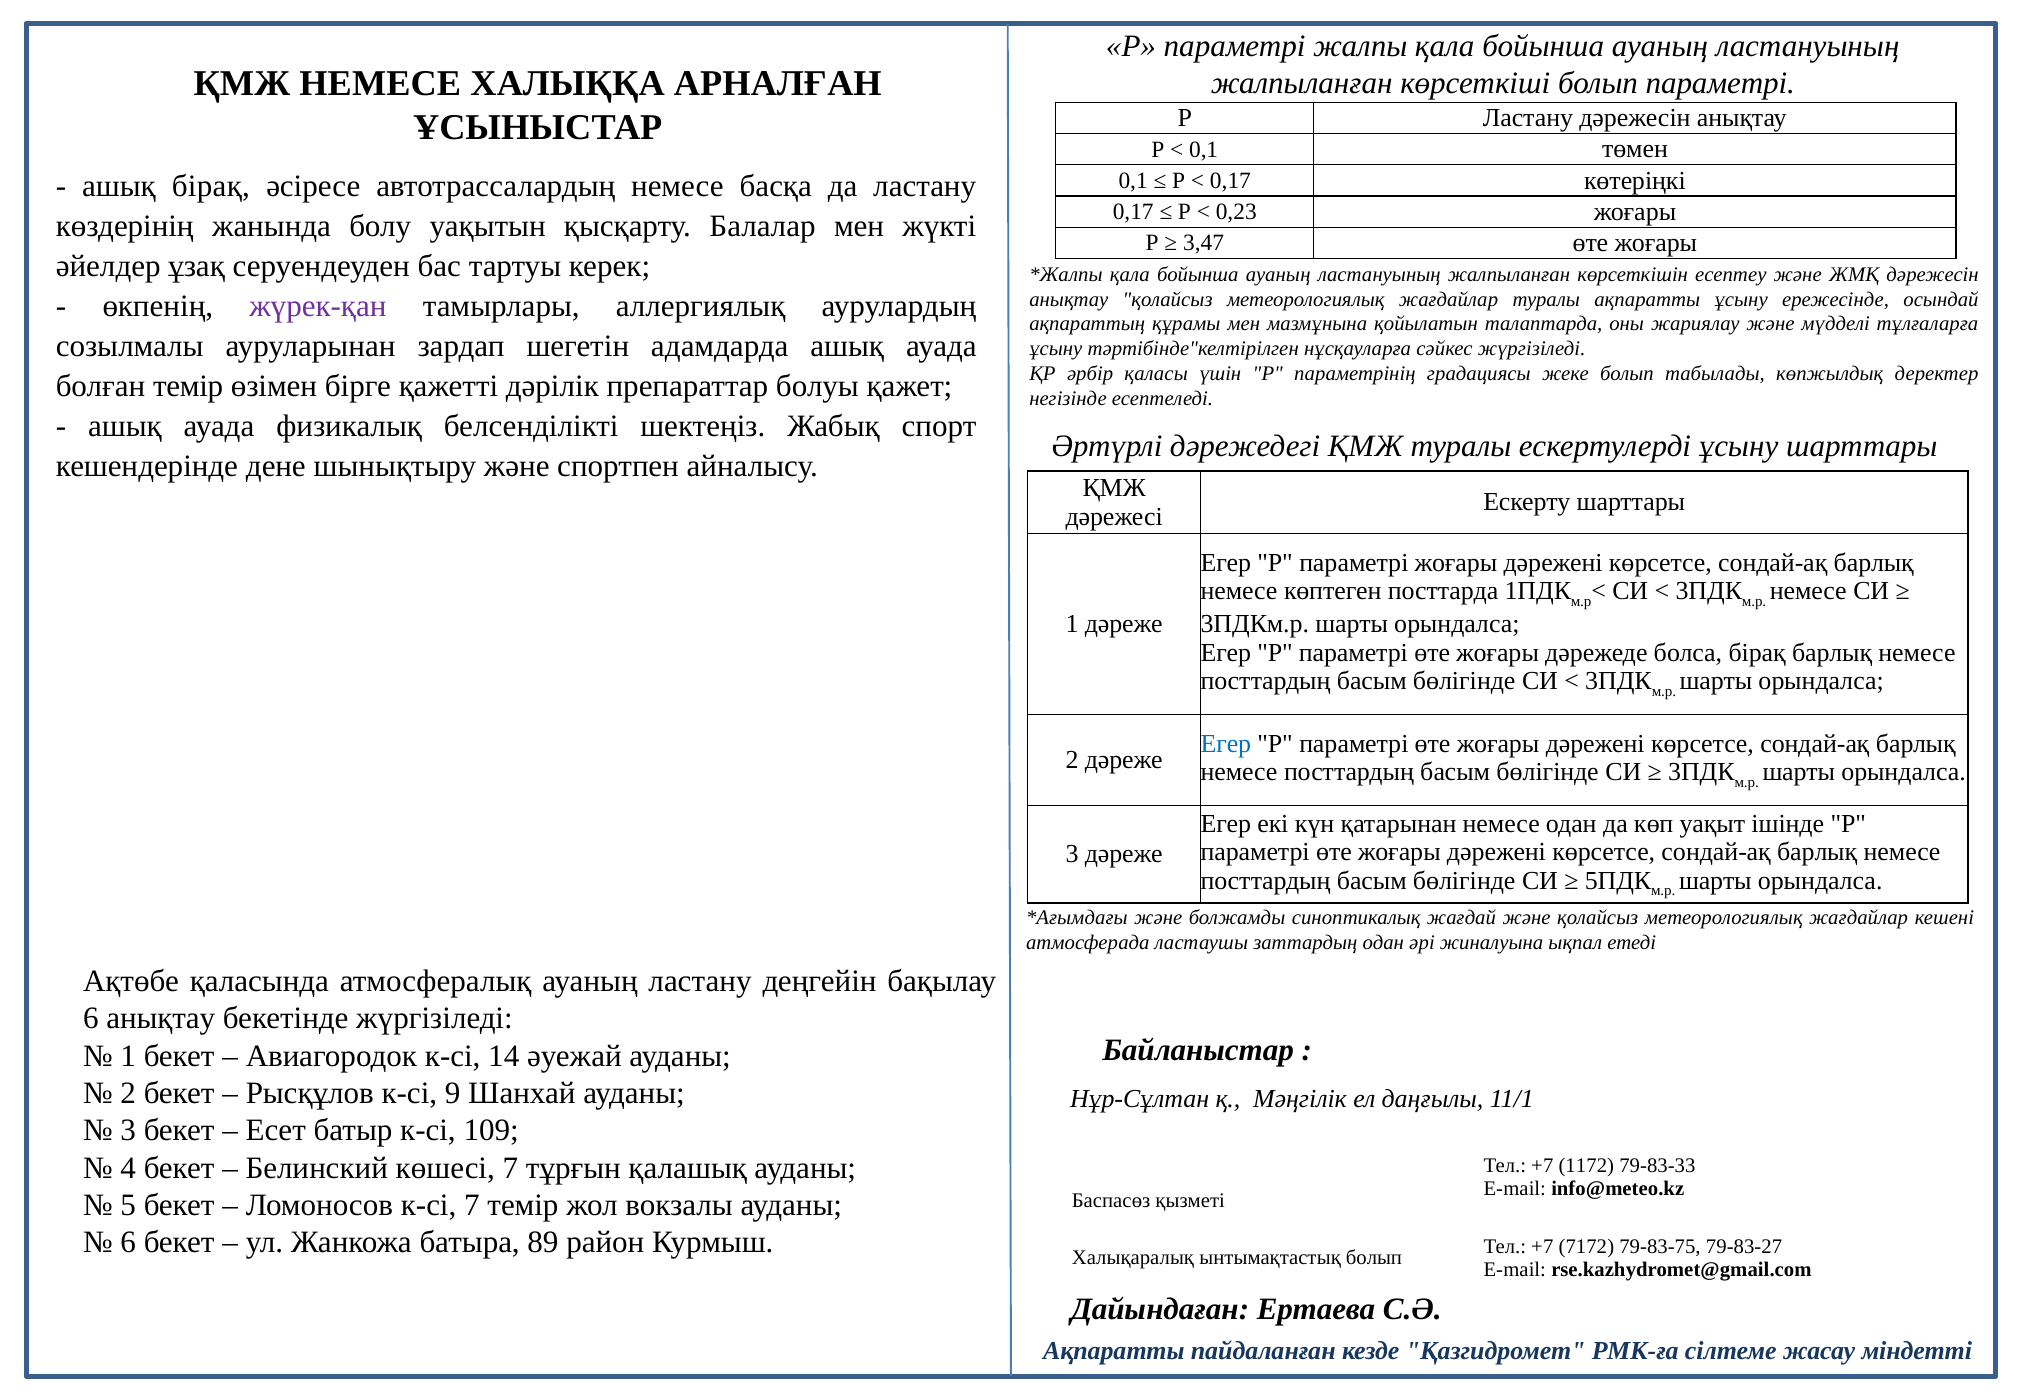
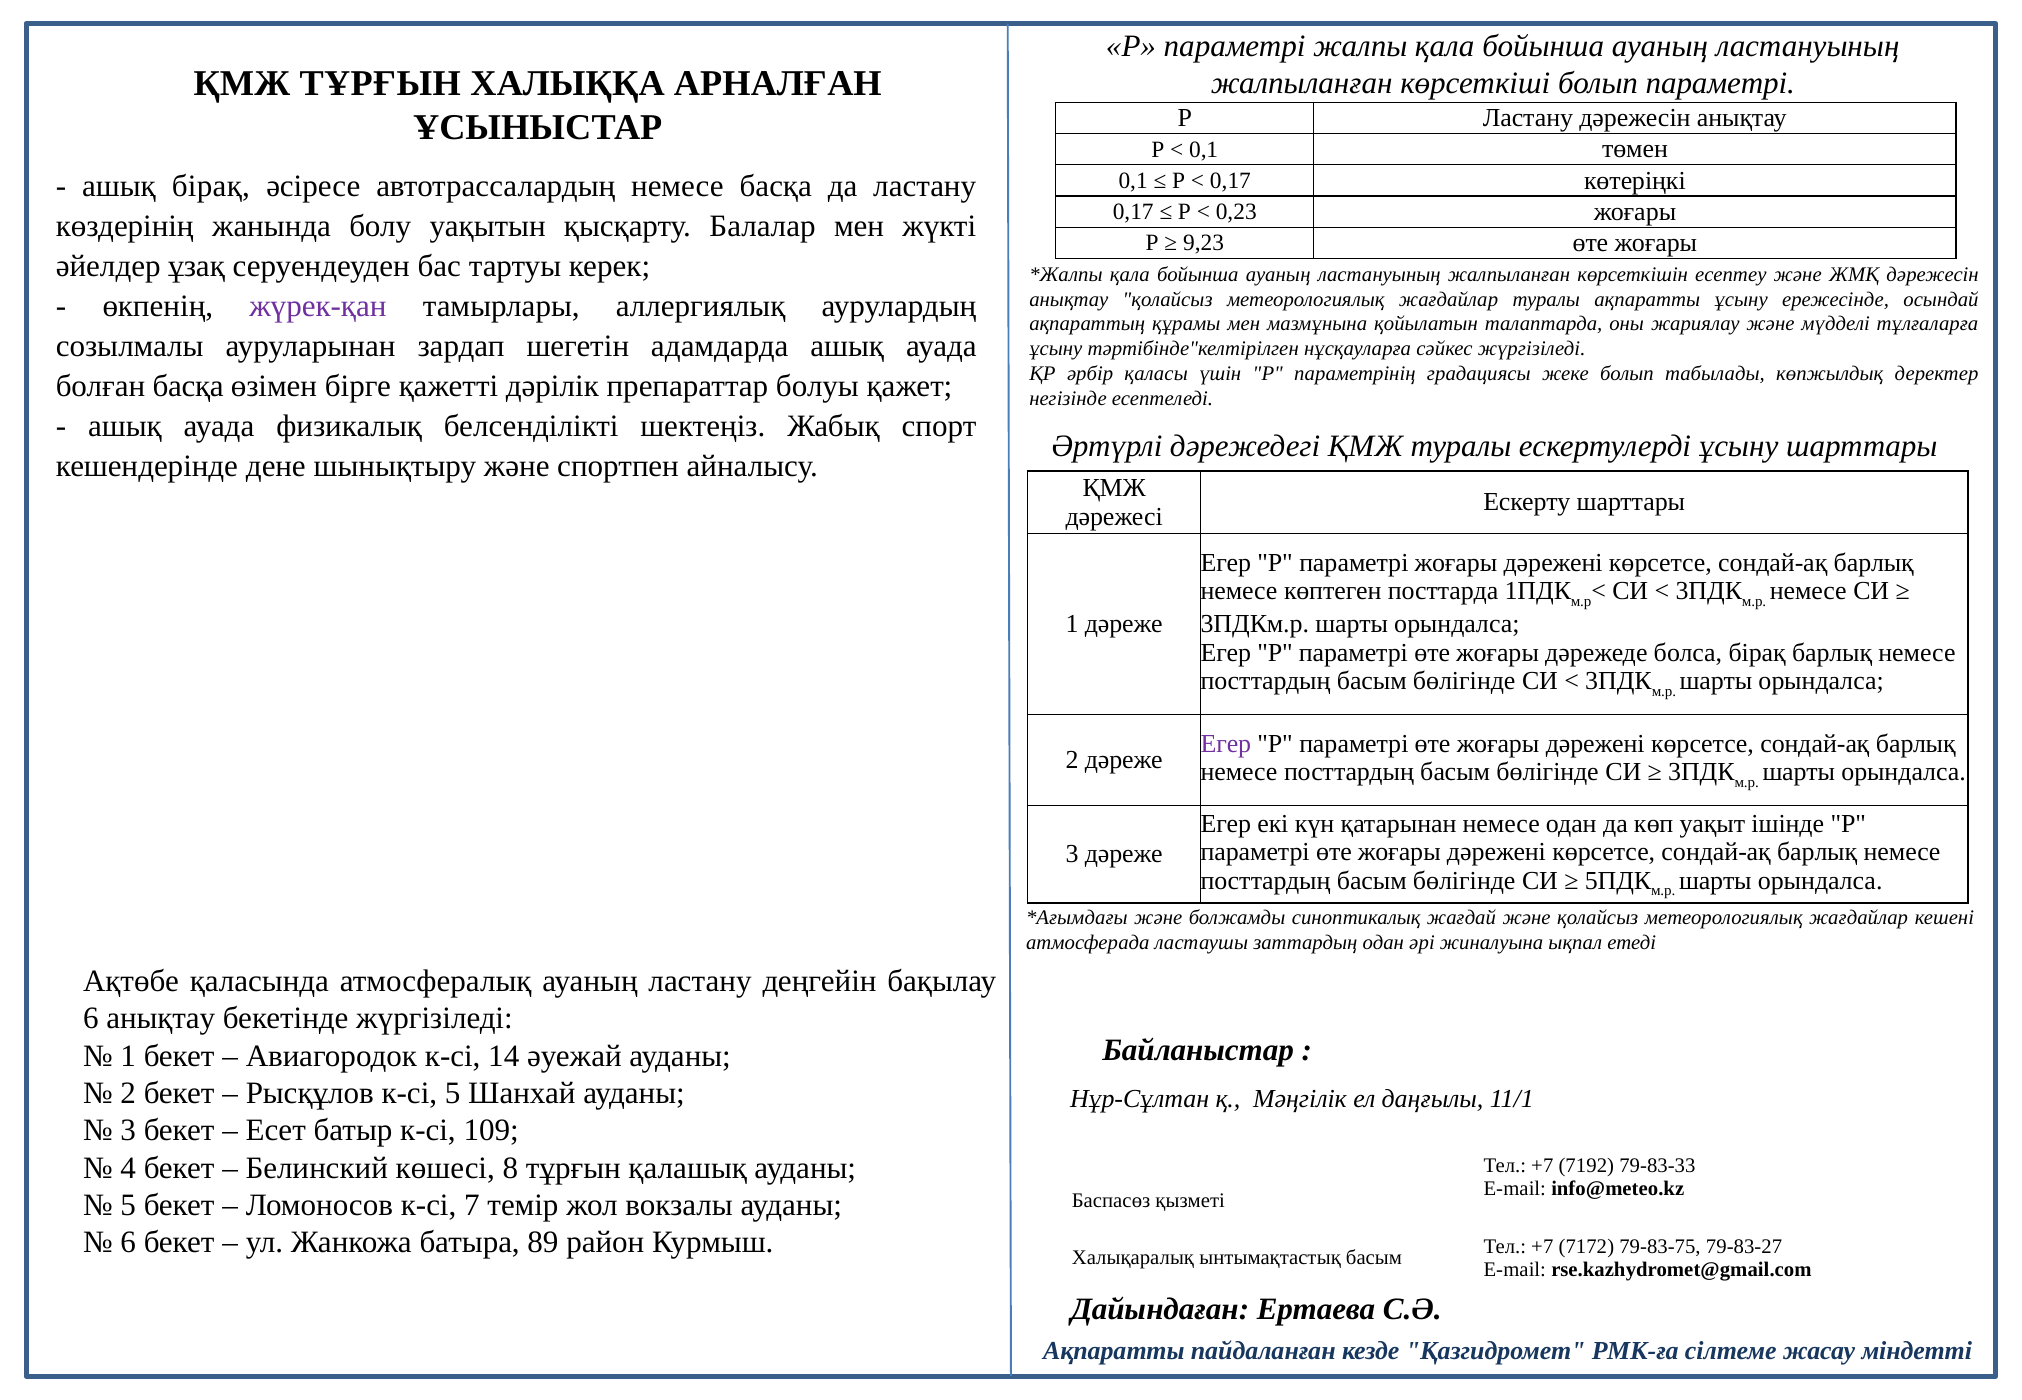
ҚМЖ НЕМЕСЕ: НЕМЕСЕ -> ТҰРҒЫН (380, 84)
3,47: 3,47 -> 9,23 (1204, 243)
болған темір: темір -> басқа (188, 386)
Егер colour: blue -> purple (1226, 744)
к-сі 9: 9 -> 5 (453, 1093)
көшесі 7: 7 -> 8 (510, 1168)
1172: 1172 -> 7192 (1586, 1165)
ынтымақтастық болып: болып -> басым (1374, 1258)
